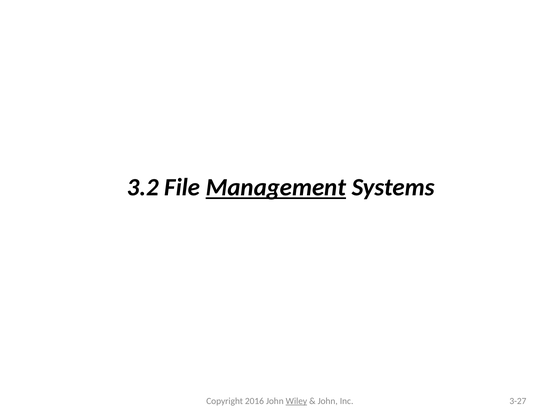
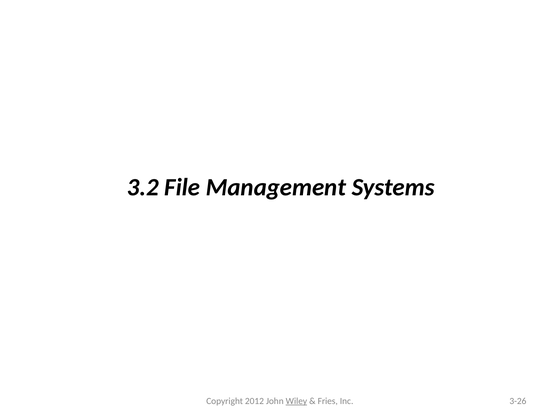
Management underline: present -> none (276, 187)
2016: 2016 -> 2012 (254, 401)
John: John -> Fries (328, 401)
3-27: 3-27 -> 3-26 (518, 401)
